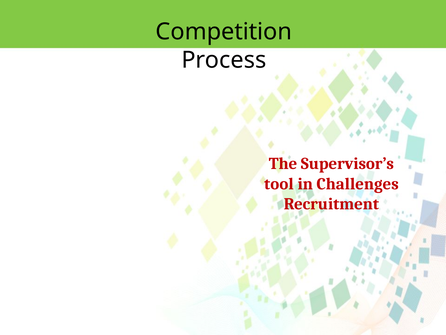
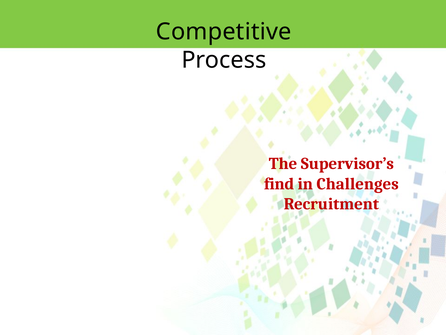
Competition: Competition -> Competitive (224, 32)
tool: tool -> find (279, 184)
